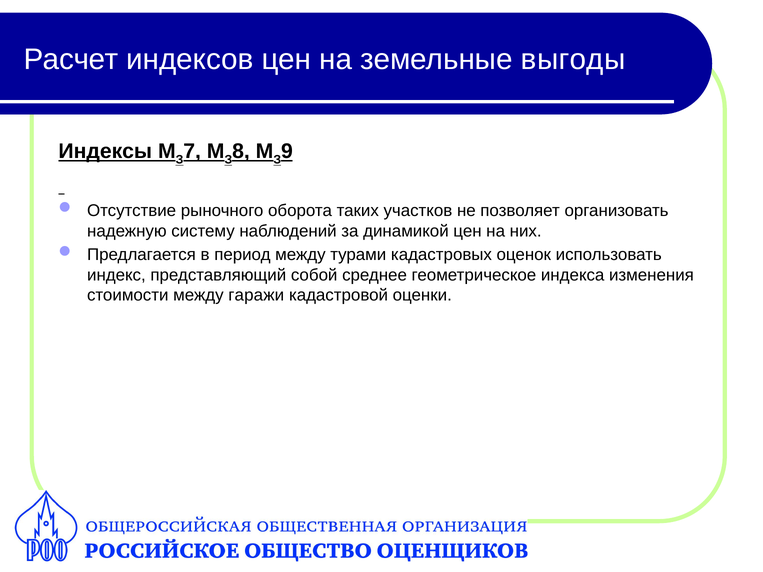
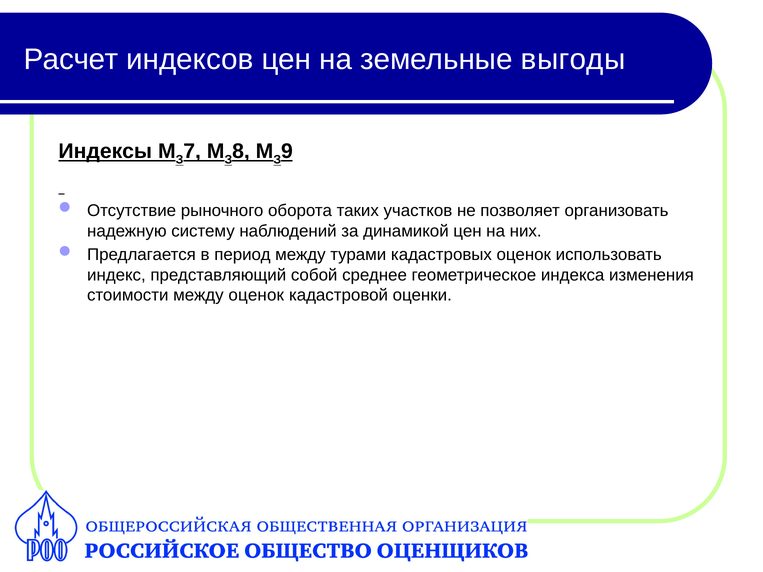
между гаражи: гаражи -> оценок (256, 295)
